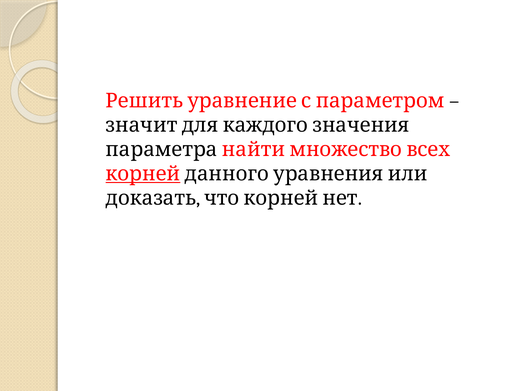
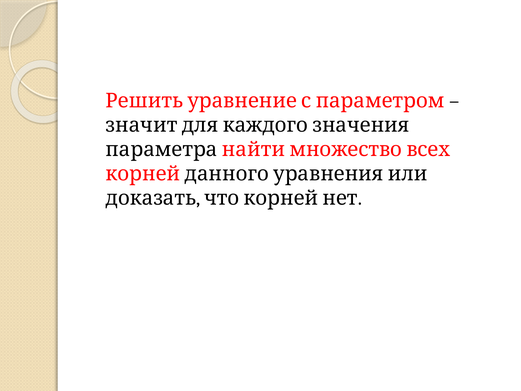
корней underline: present -> none (143, 174)
